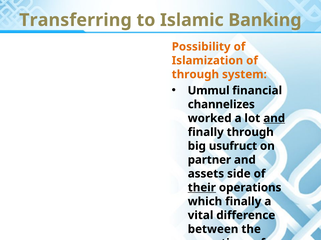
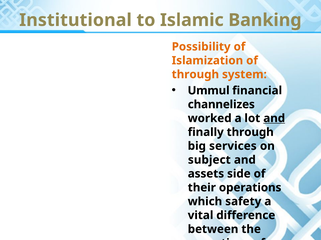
Transferring: Transferring -> Institutional (76, 20)
usufruct: usufruct -> services (233, 146)
partner: partner -> subject (209, 160)
their underline: present -> none (202, 188)
which finally: finally -> safety (243, 202)
